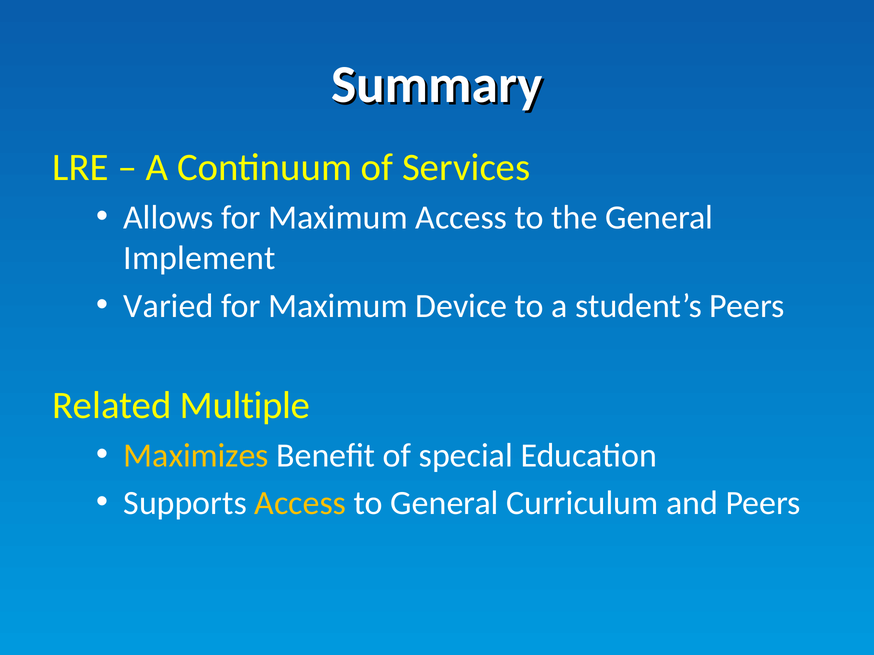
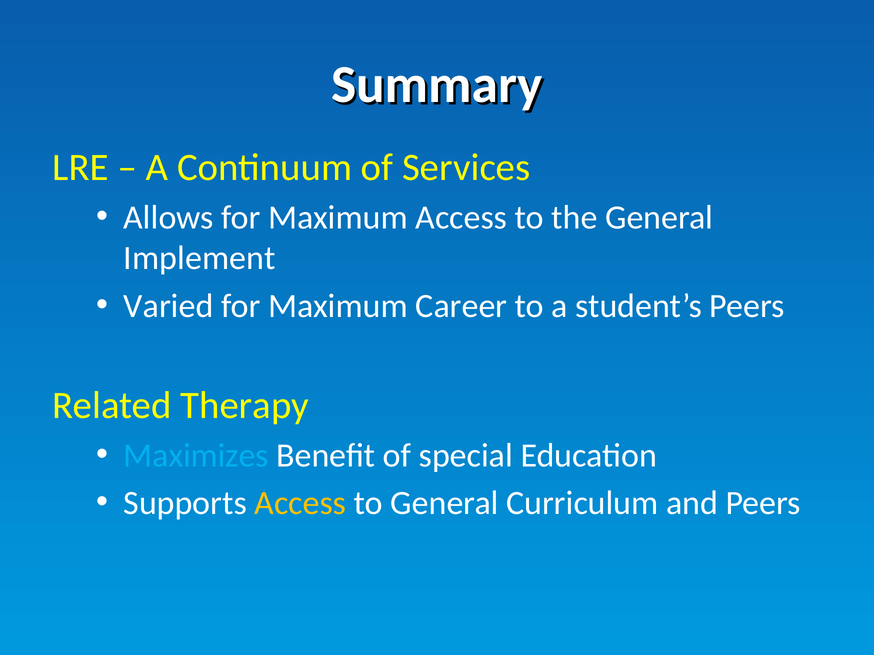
Device: Device -> Career (461, 306)
Multiple: Multiple -> Therapy (245, 406)
Maximizes colour: yellow -> light blue (196, 456)
